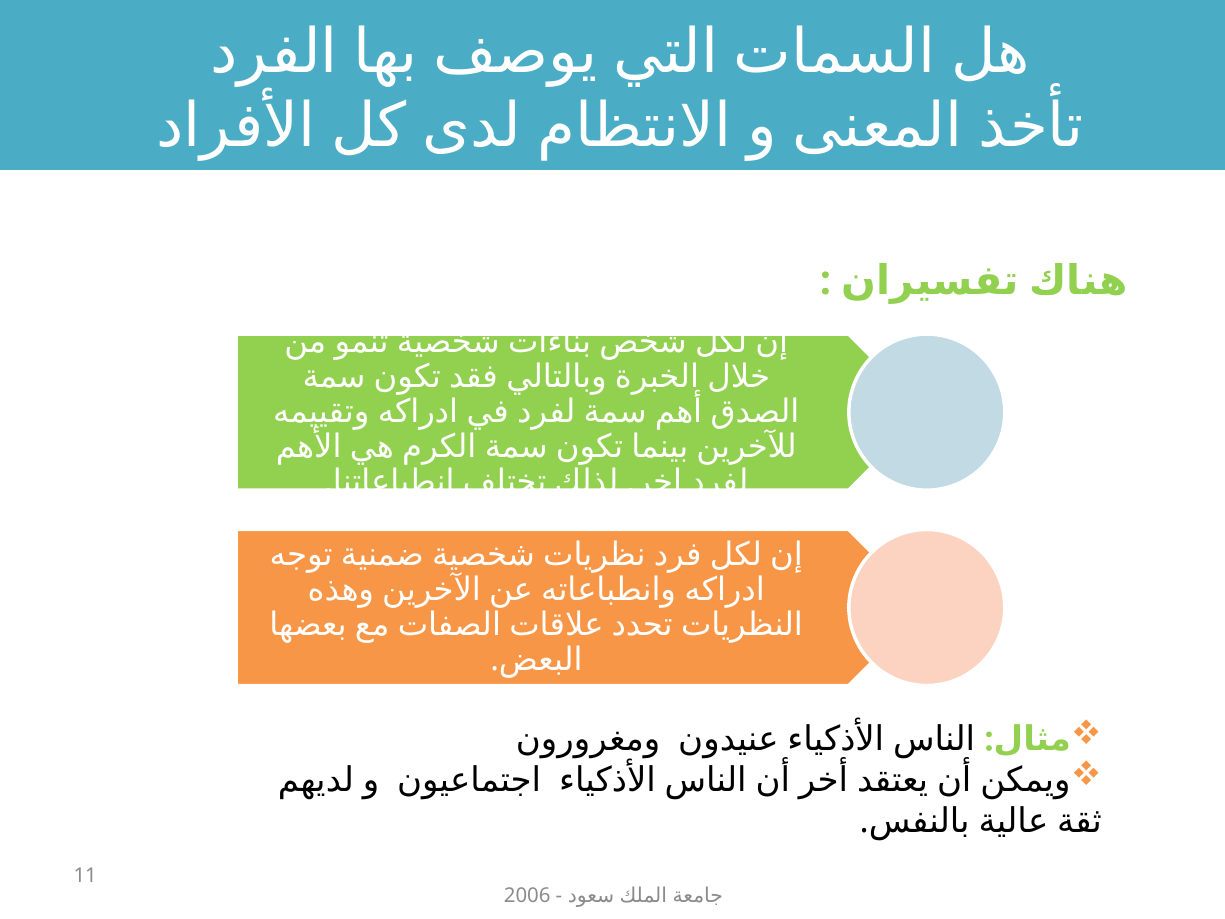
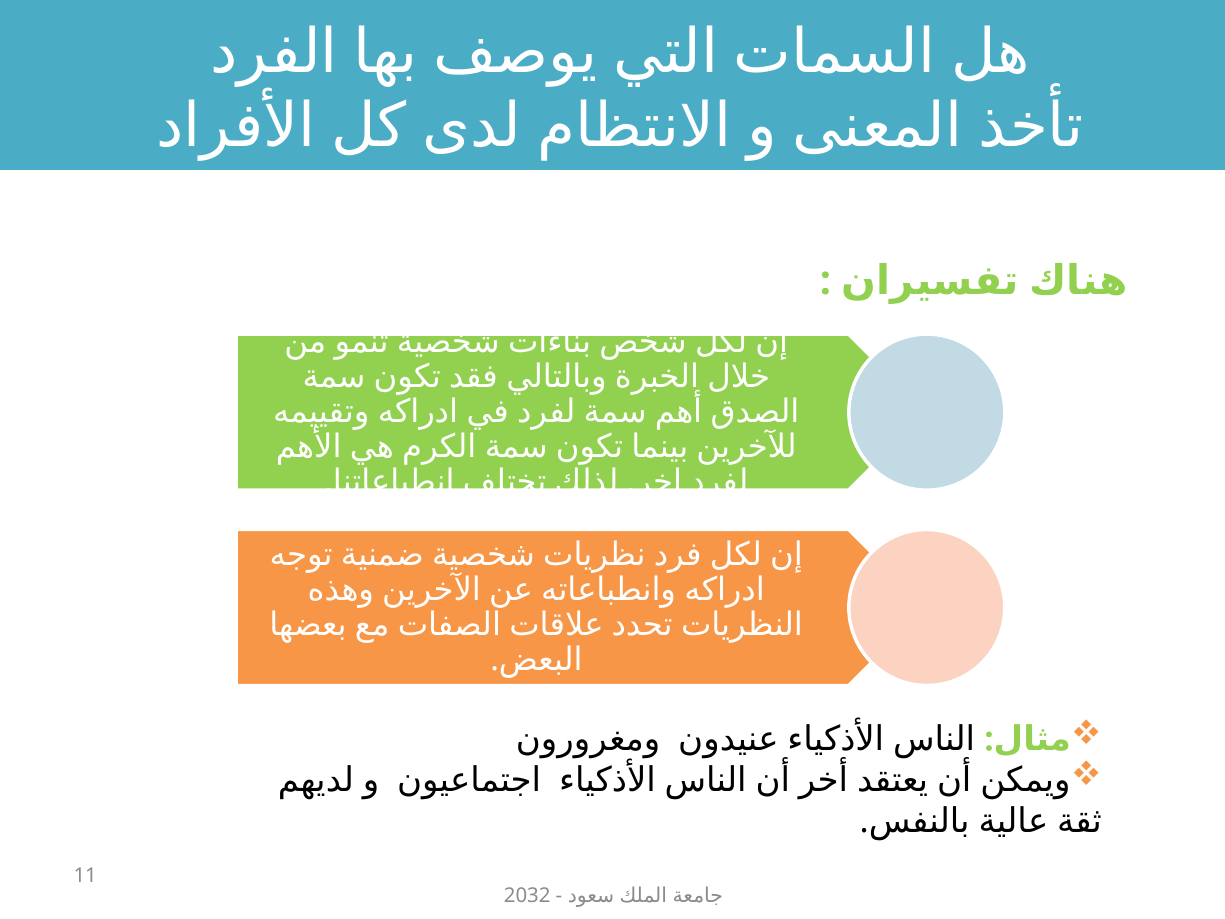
2006: 2006 -> 2032 (527, 896)
